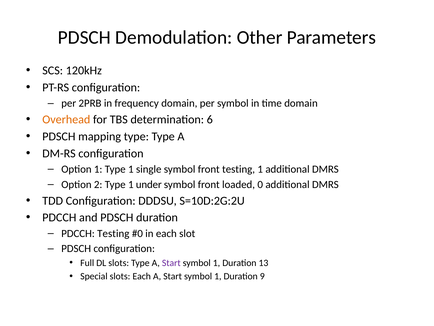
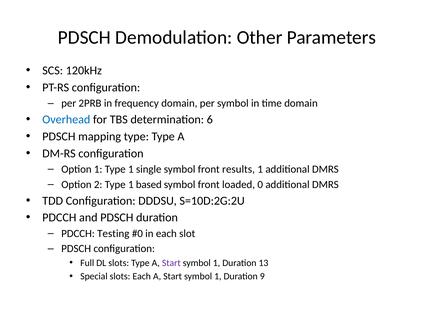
Overhead colour: orange -> blue (66, 119)
front testing: testing -> results (239, 169)
under: under -> based (149, 184)
